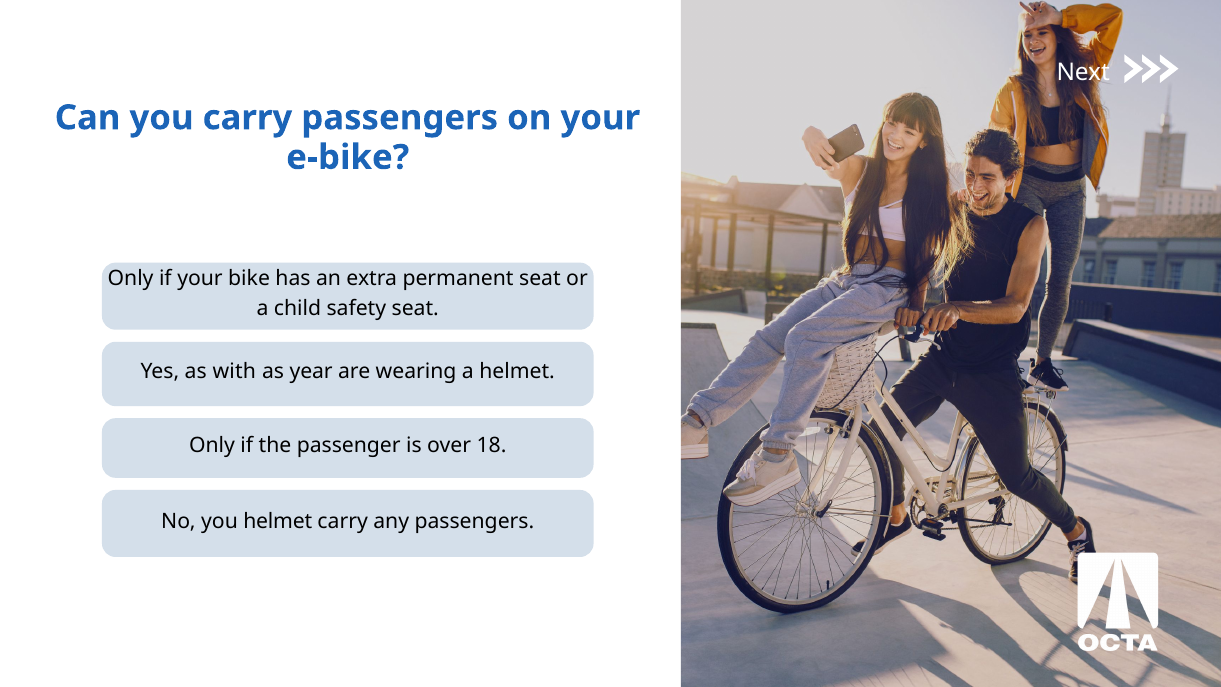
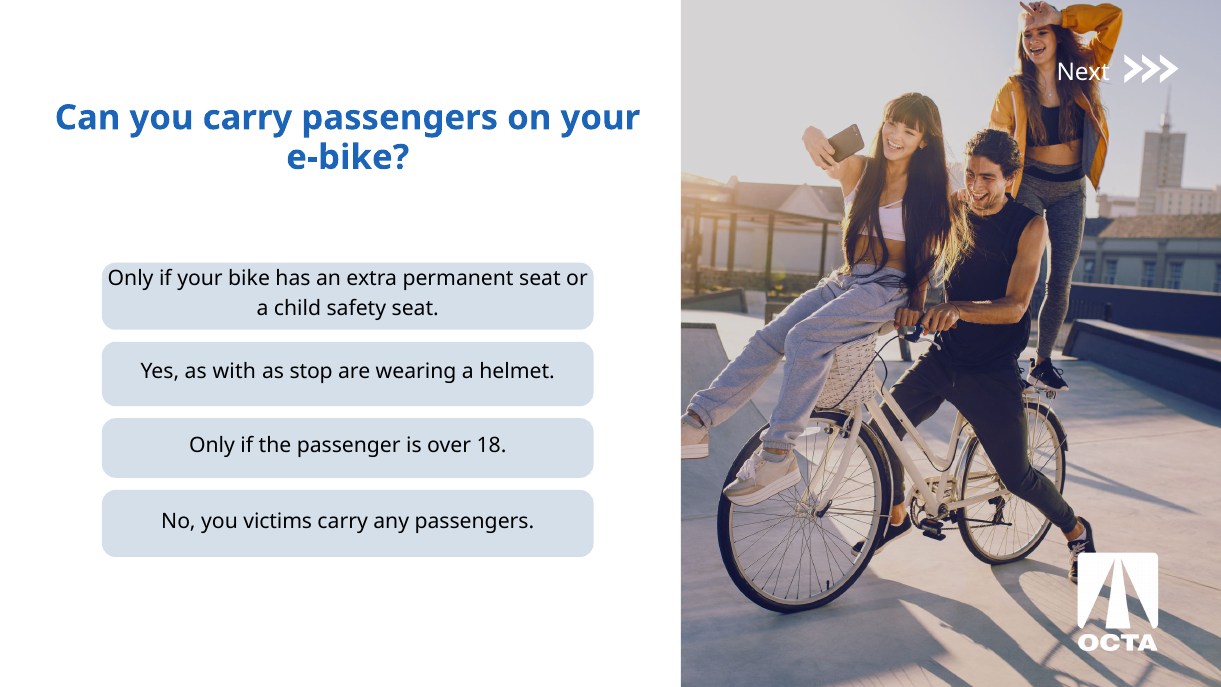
year: year -> stop (311, 371)
you helmet: helmet -> victims (278, 521)
